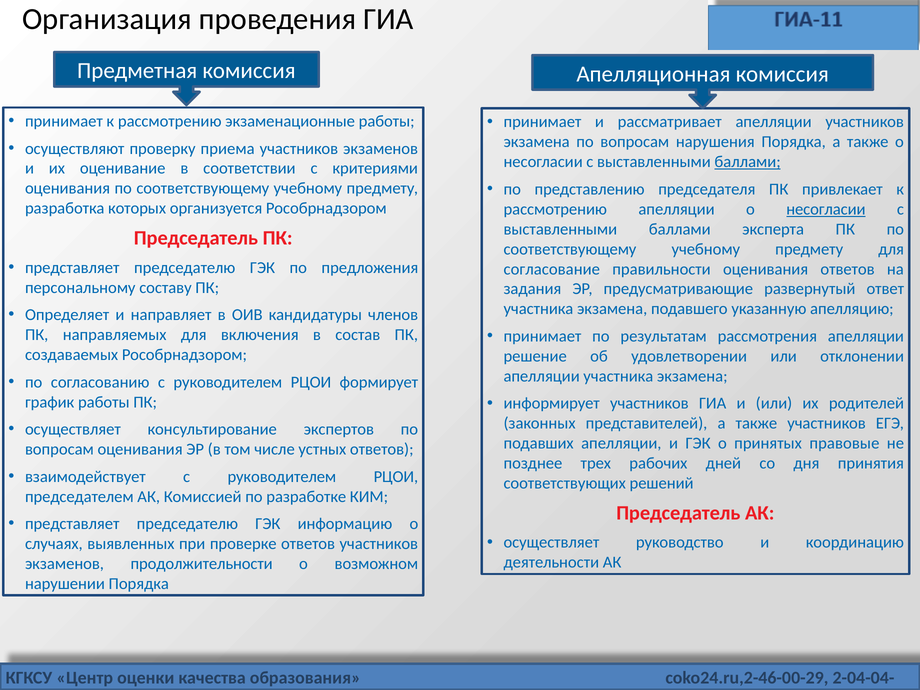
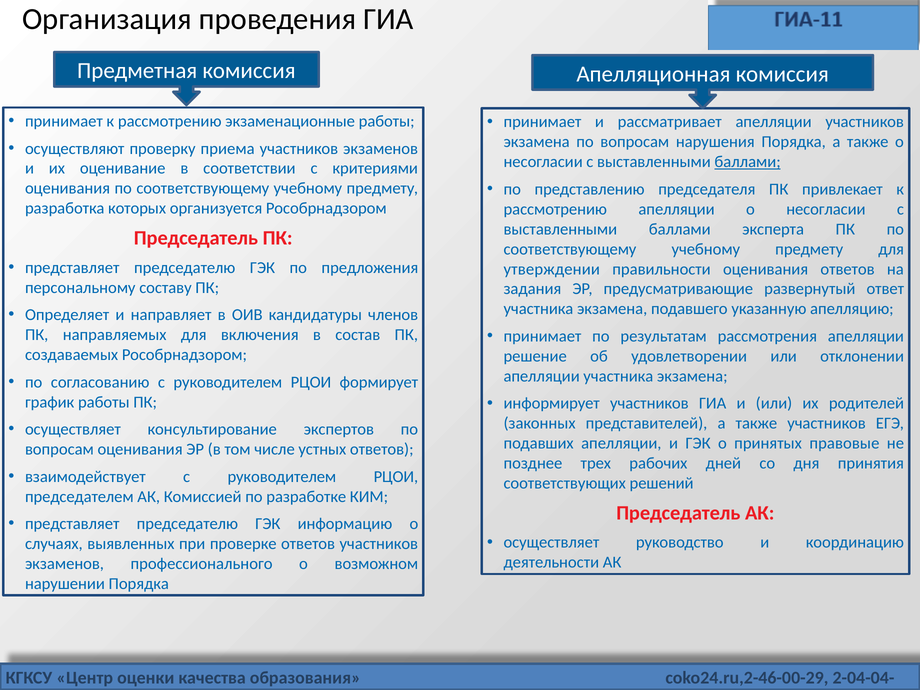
несогласии underline: present -> none (826, 209)
согласование: согласование -> утверждении (552, 269)
продолжительности: продолжительности -> профессионального (202, 564)
